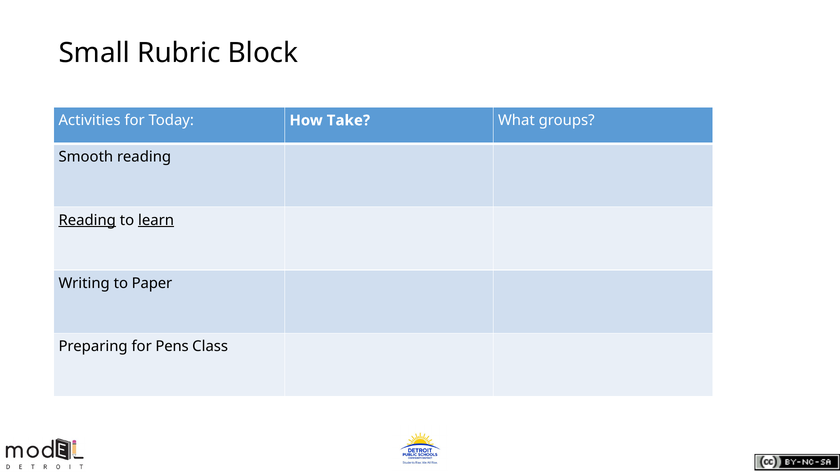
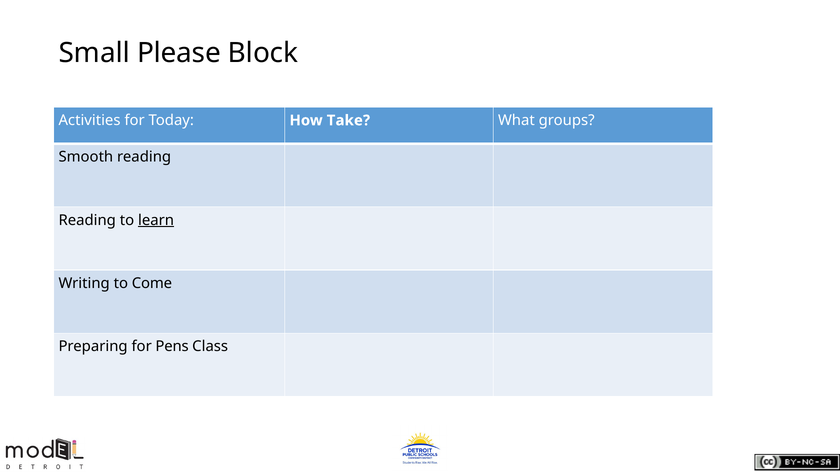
Rubric: Rubric -> Please (179, 53)
Reading underline: present -> none (87, 220)
Paper: Paper -> Come (152, 284)
